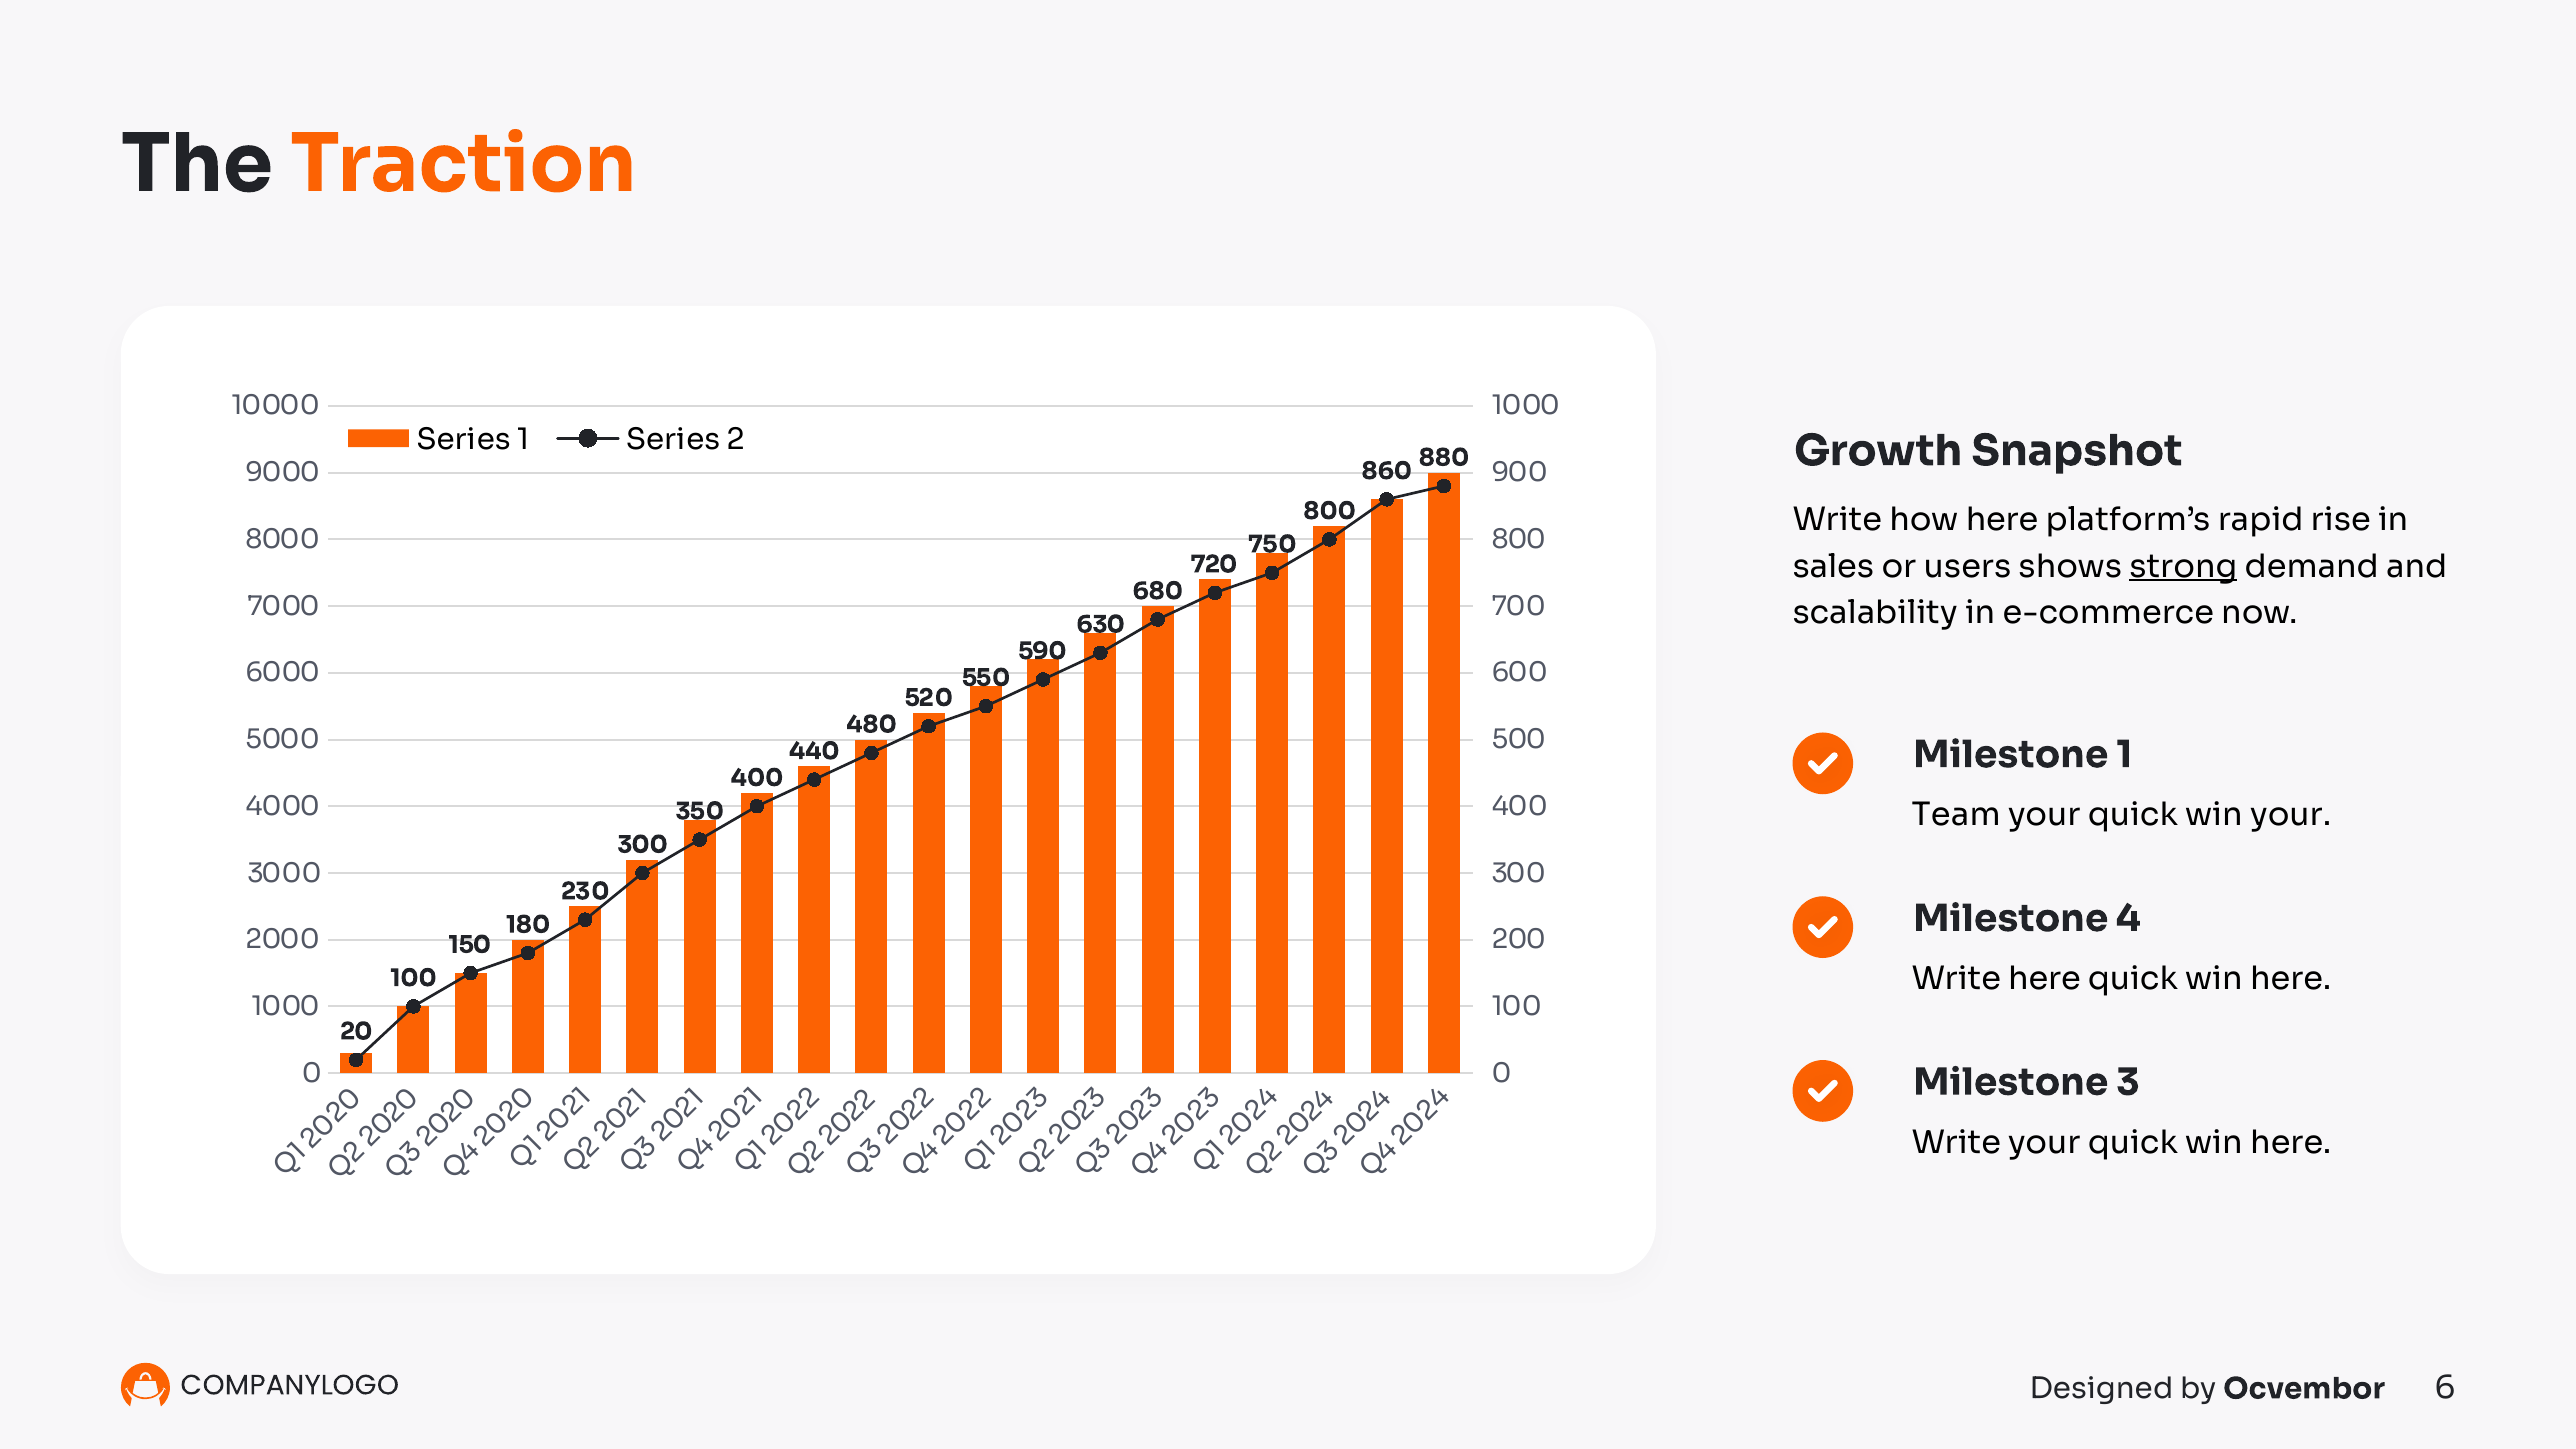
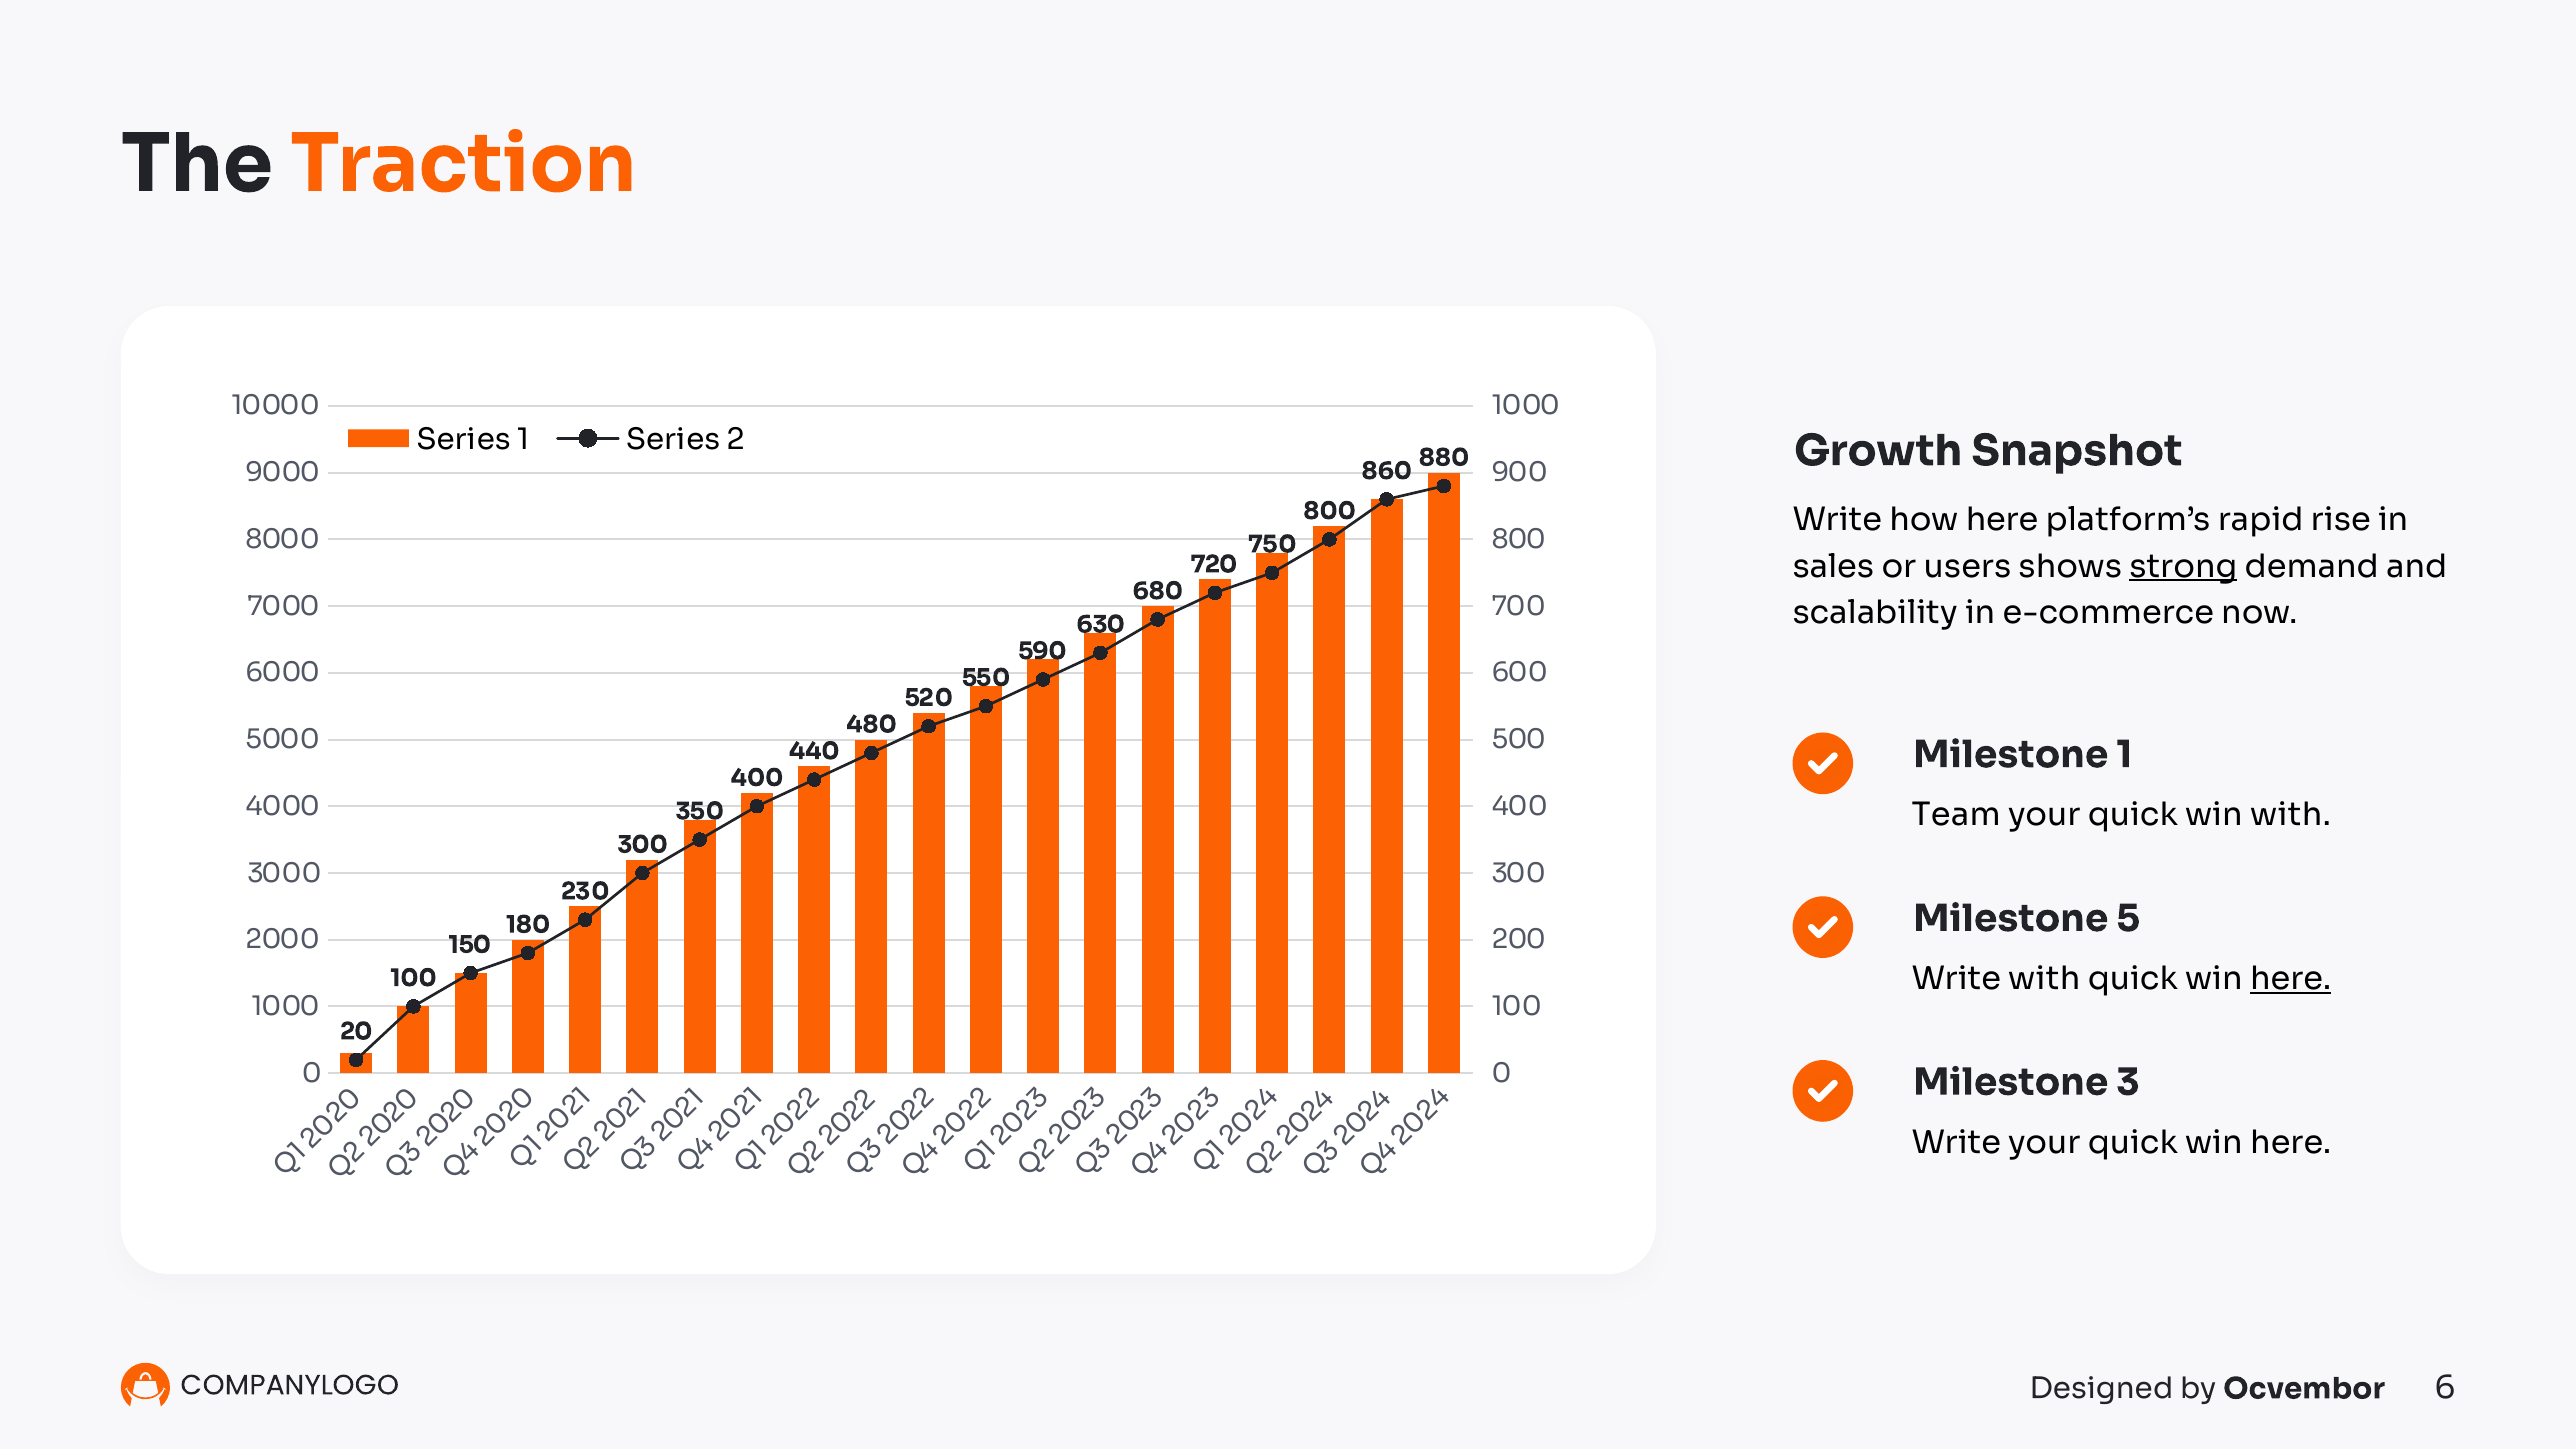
win your: your -> with (2291, 815)
Milestone 4: 4 -> 5 (2128, 919)
Write here: here -> with (2044, 979)
here underline: none -> present (2291, 979)
